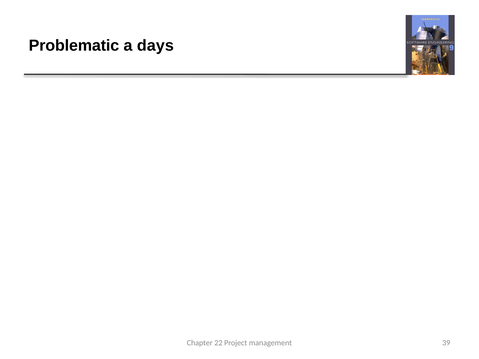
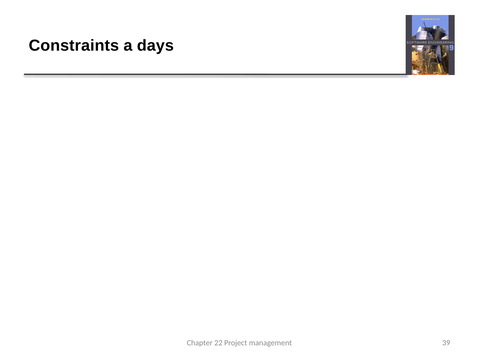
Problematic: Problematic -> Constraints (74, 45)
